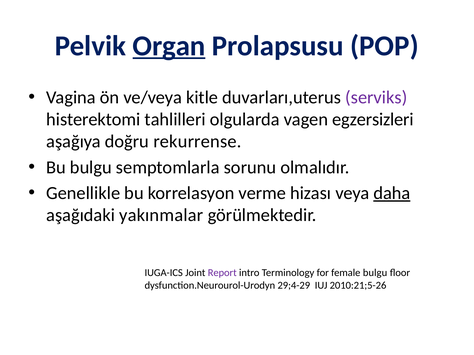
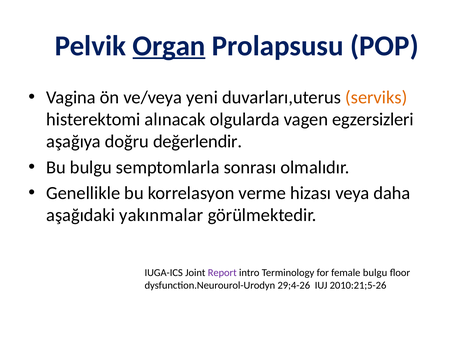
kitle: kitle -> yeni (202, 98)
serviks colour: purple -> orange (376, 98)
tahlilleri: tahlilleri -> alınacak (175, 120)
rekurrense: rekurrense -> değerlendir (198, 142)
sorunu: sorunu -> sonrası (250, 168)
daha underline: present -> none (392, 193)
29;4-29: 29;4-29 -> 29;4-26 (294, 286)
